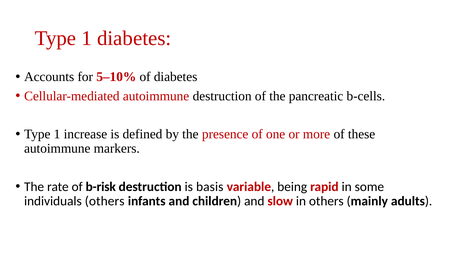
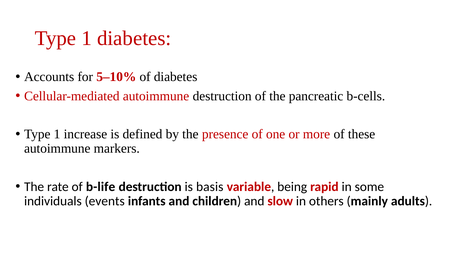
b-risk: b-risk -> b-life (101, 187)
individuals others: others -> events (105, 201)
